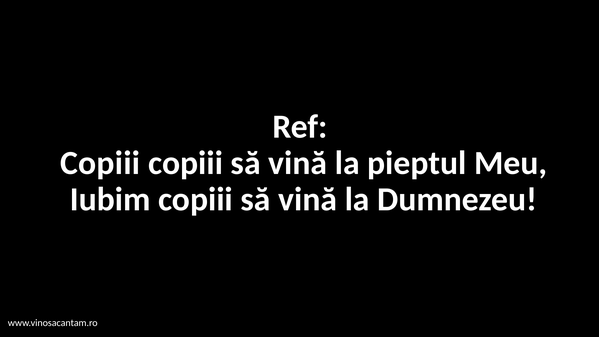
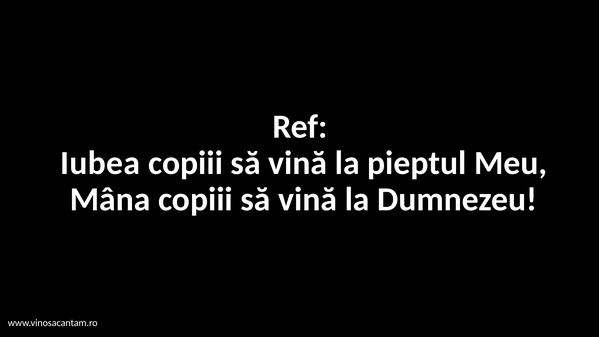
Copiii: Copiii -> Iubea (100, 163)
Iubim: Iubim -> Mâna (110, 199)
